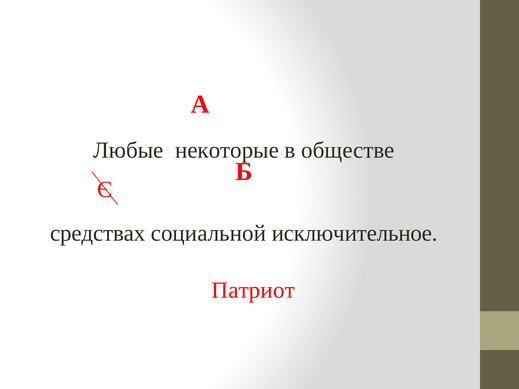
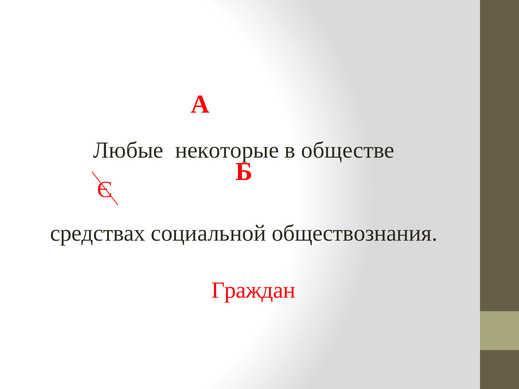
исключительное: исключительное -> обществознания (355, 233)
Патриот: Патриот -> Граждан (253, 290)
